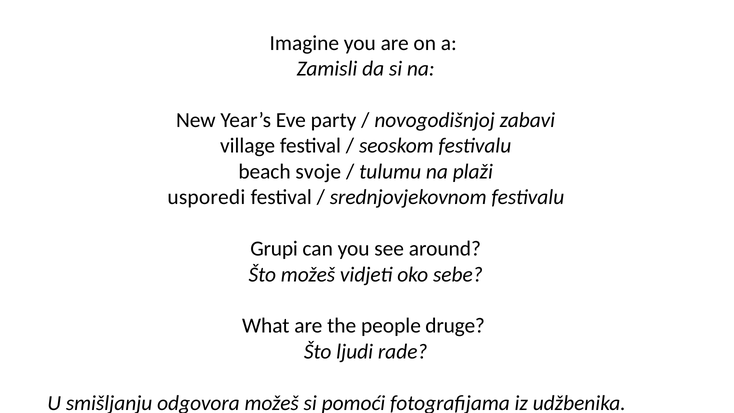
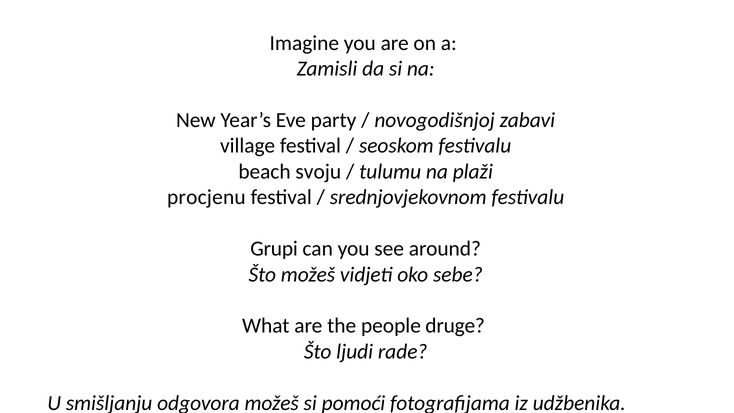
svoje: svoje -> svoju (318, 172)
usporedi: usporedi -> procjenu (206, 197)
